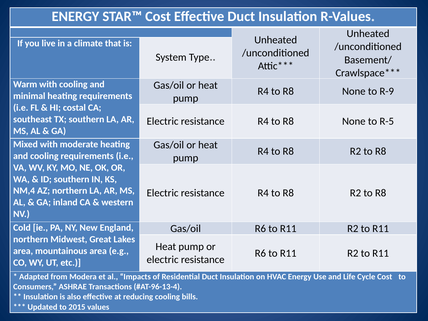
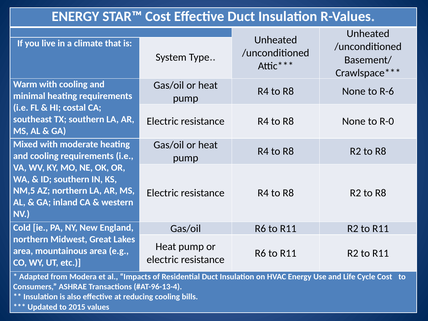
R-9: R-9 -> R-6 (387, 91)
R-5: R-5 -> R-0 (387, 121)
NM,4: NM,4 -> NM,5 (24, 191)
